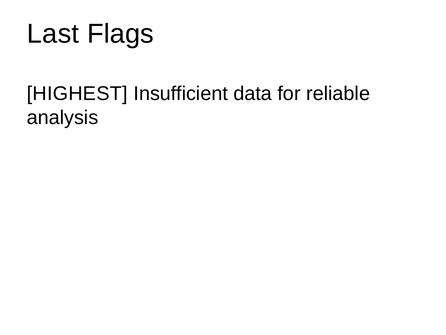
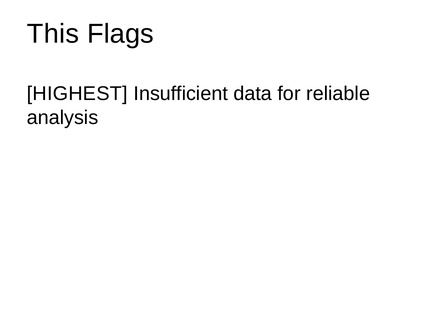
Last: Last -> This (53, 34)
